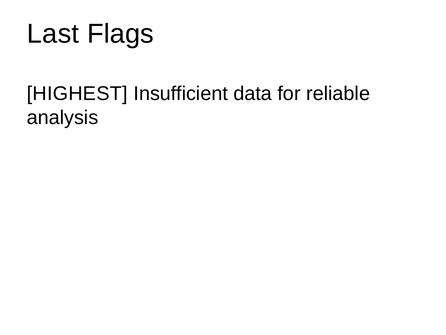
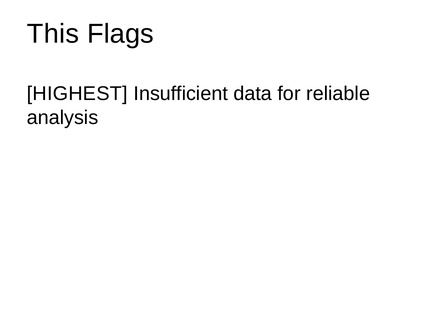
Last: Last -> This (53, 34)
